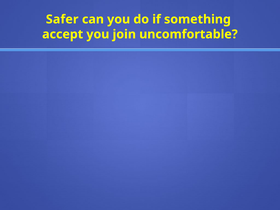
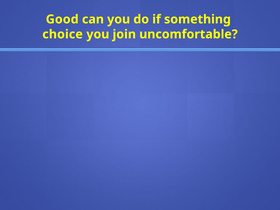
Safer: Safer -> Good (62, 19)
accept: accept -> choice (63, 34)
